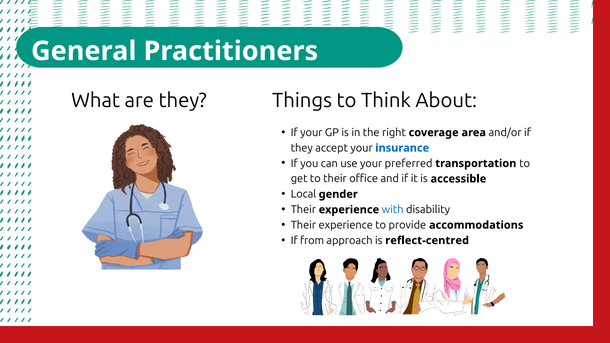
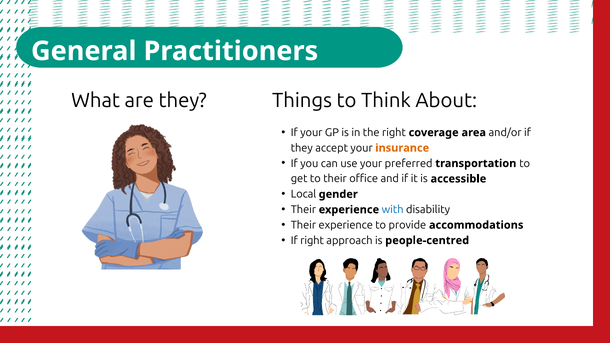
insurance colour: blue -> orange (402, 148)
If from: from -> right (312, 241)
reflect-centred: reflect-centred -> people-centred (427, 241)
